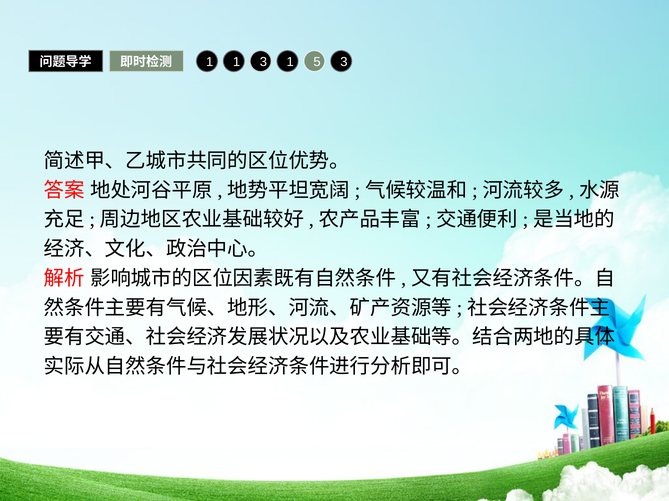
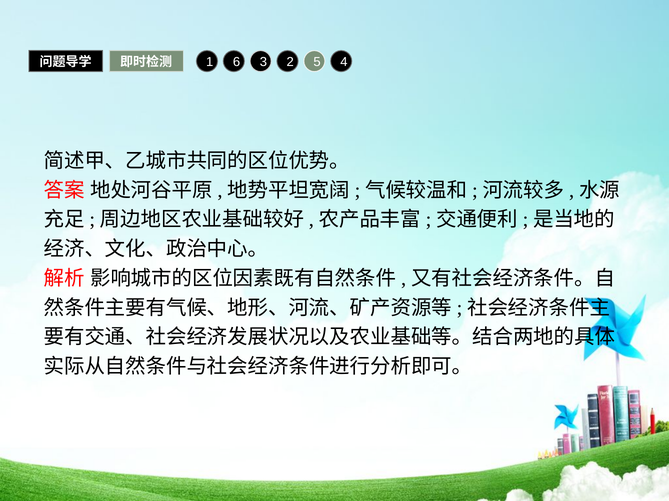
1 1: 1 -> 6 (237, 62)
3 1: 1 -> 2 (290, 62)
5 3: 3 -> 4 (344, 62)
